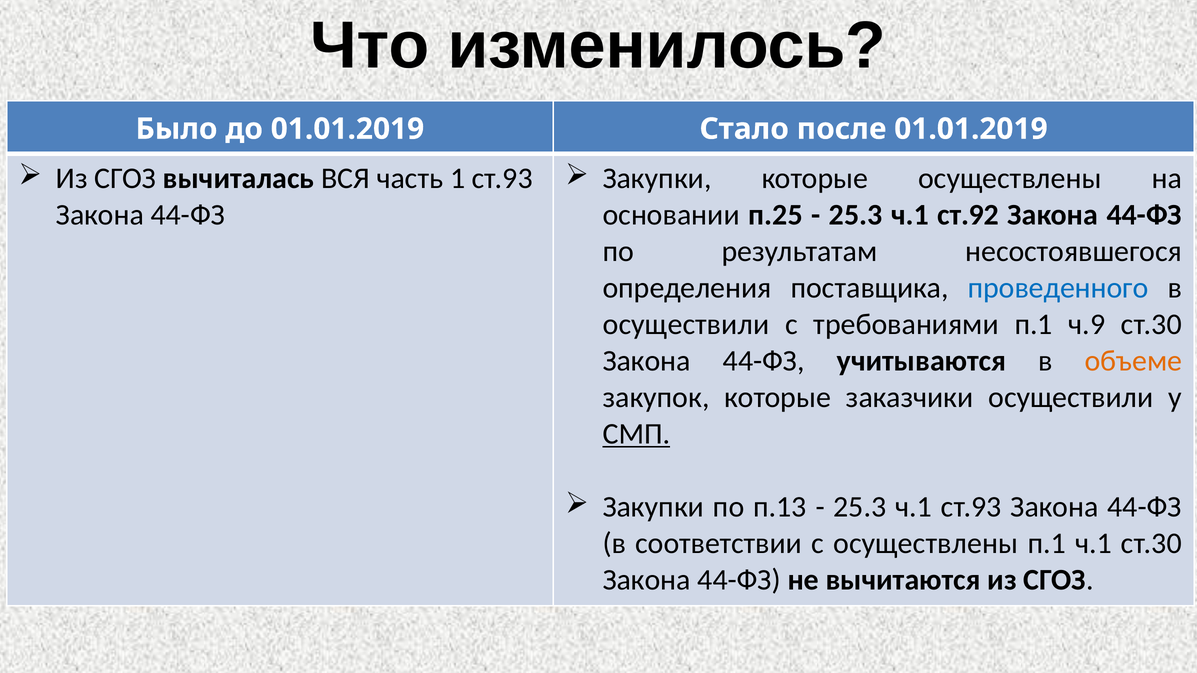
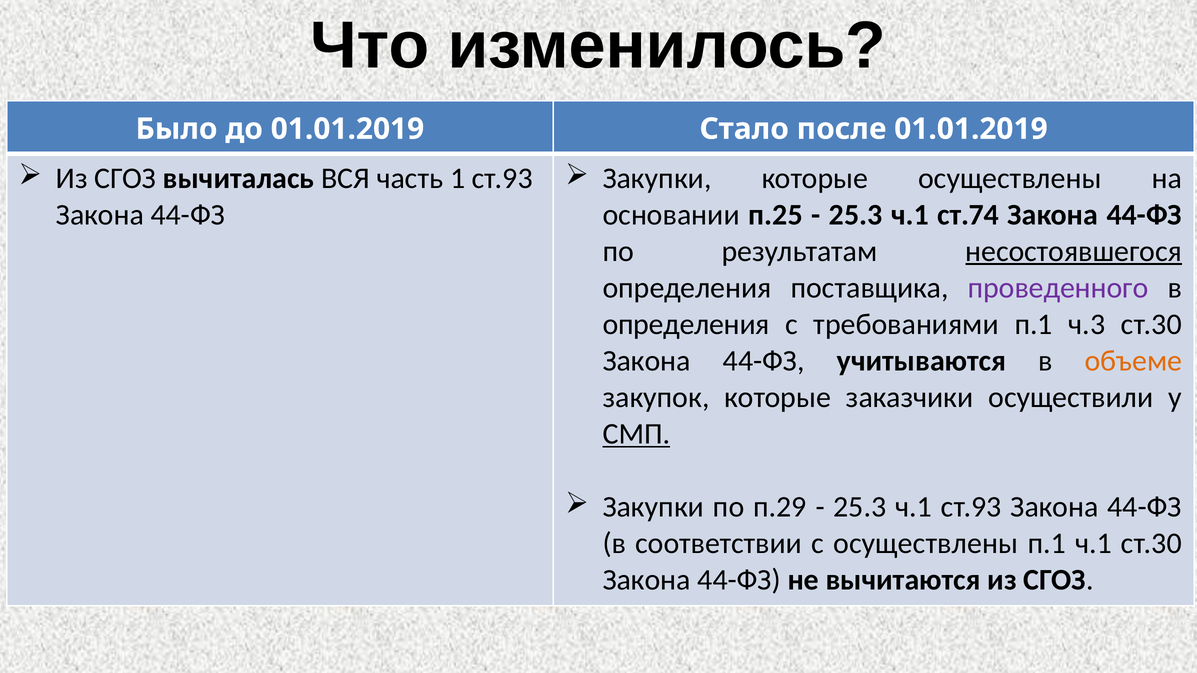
ст.92: ст.92 -> ст.74 (968, 215)
несостоявшегося underline: none -> present (1074, 251)
проведенного colour: blue -> purple (1058, 288)
осуществили: осуществили -> определения (686, 324)
ч.9: ч.9 -> ч.3 (1087, 324)
п.13: п.13 -> п.29 (780, 507)
